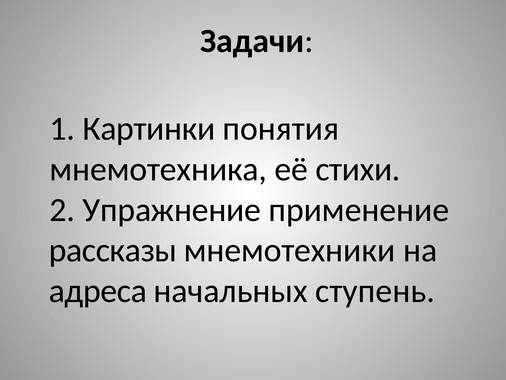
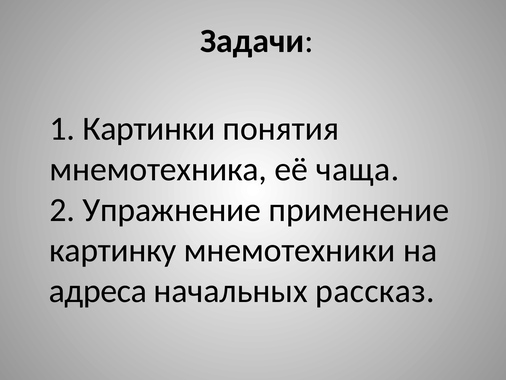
стихи: стихи -> чаща (358, 169)
рассказы: рассказы -> картинку (113, 250)
ступень: ступень -> рассказ (375, 291)
